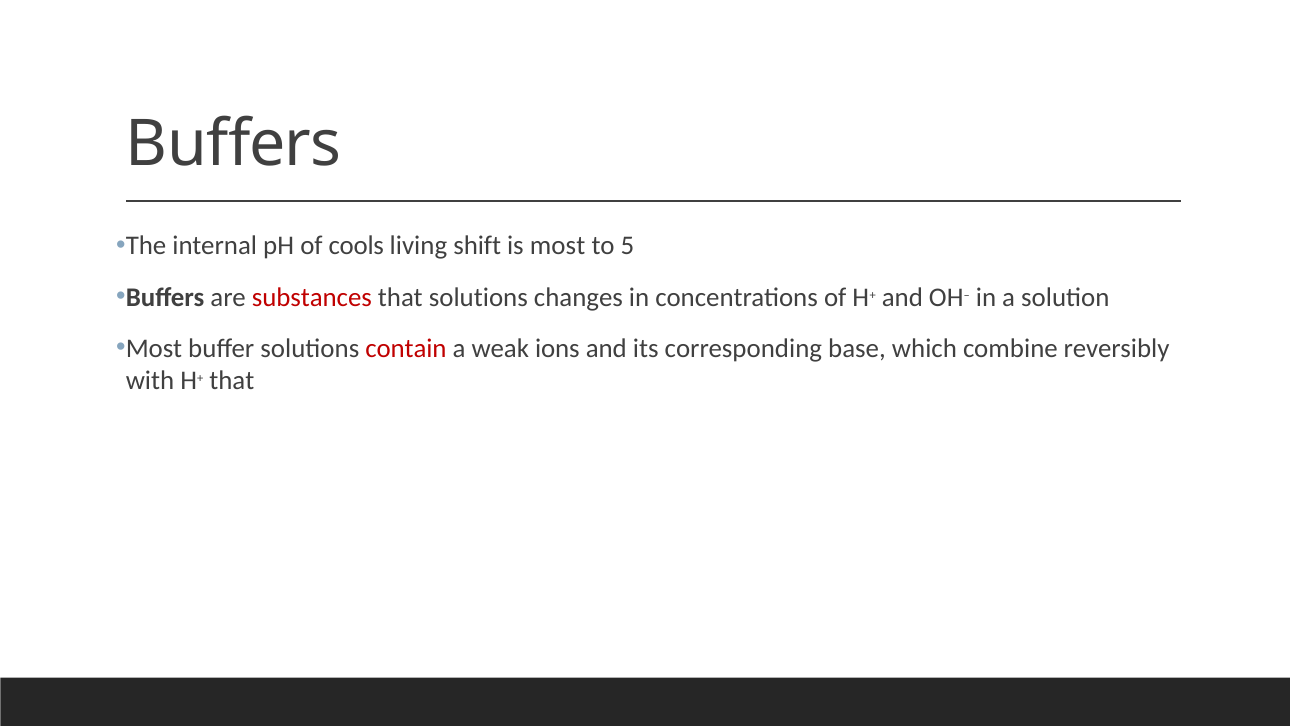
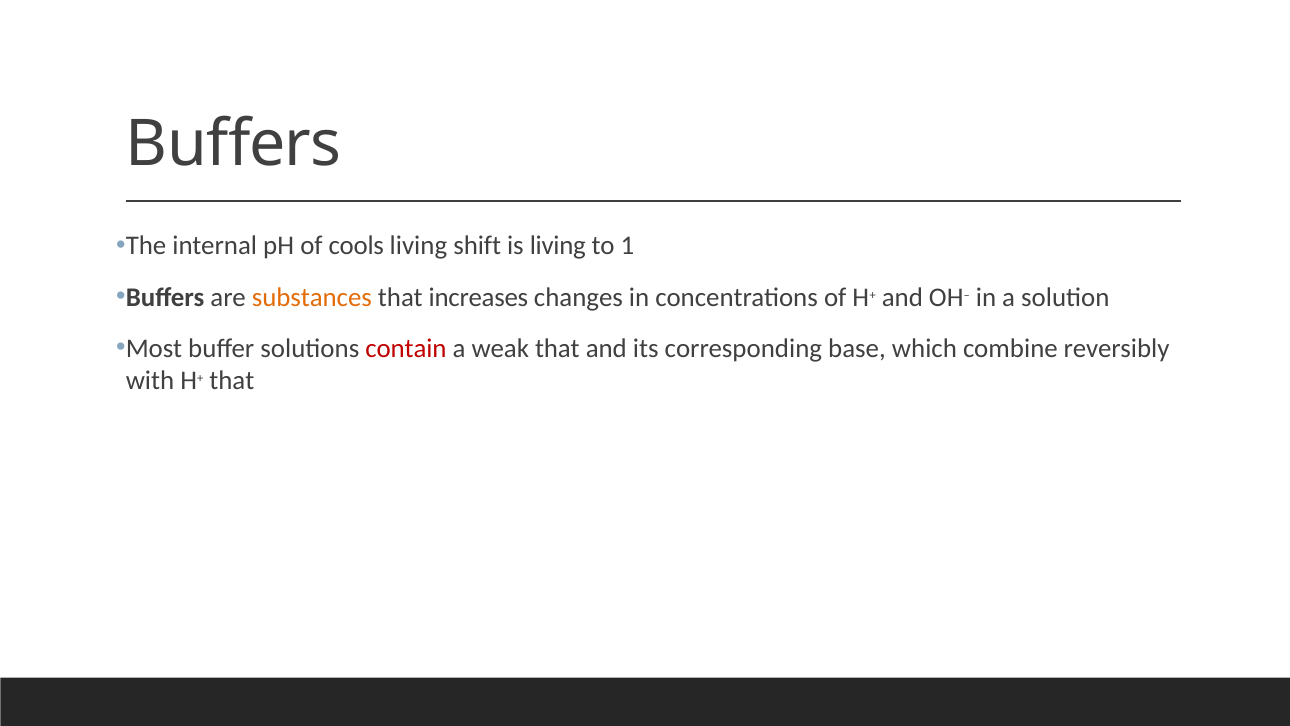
is most: most -> living (558, 246)
5: 5 -> 1 (627, 246)
substances colour: red -> orange (312, 297)
that solutions: solutions -> increases (478, 297)
weak ions: ions -> that (557, 348)
